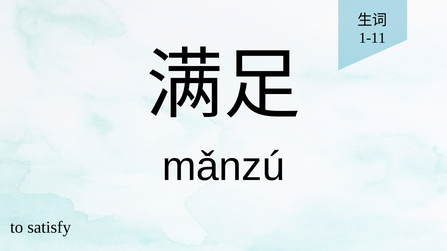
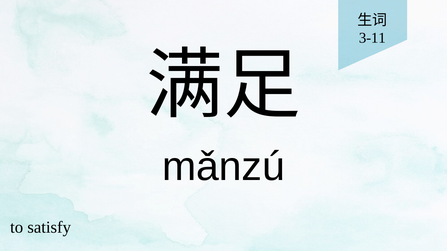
1-11: 1-11 -> 3-11 (372, 38)
